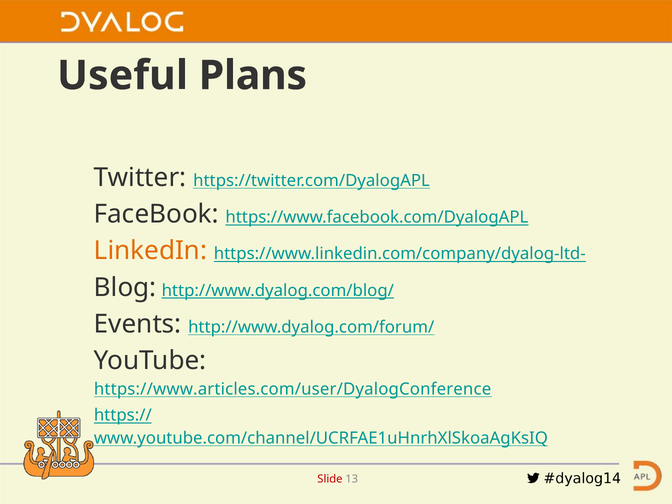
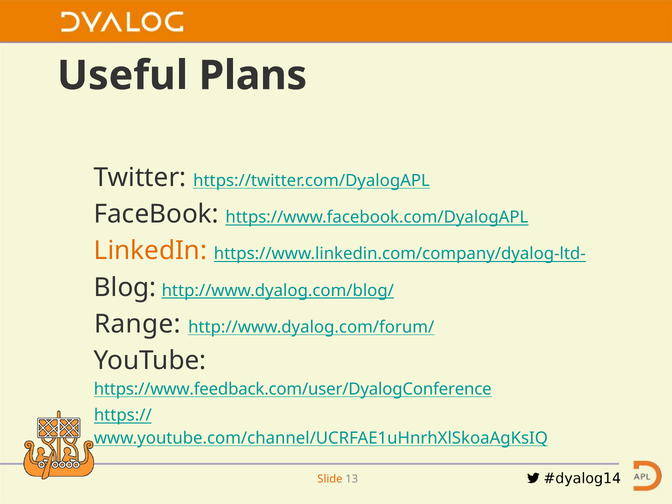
Events: Events -> Range (138, 324)
https://www.articles.com/user/DyalogConference: https://www.articles.com/user/DyalogConference -> https://www.feedback.com/user/DyalogConference (293, 389)
Slide colour: red -> orange (330, 479)
